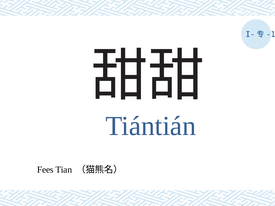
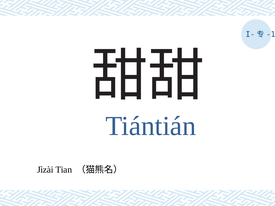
Fees: Fees -> Jìzài (45, 170)
